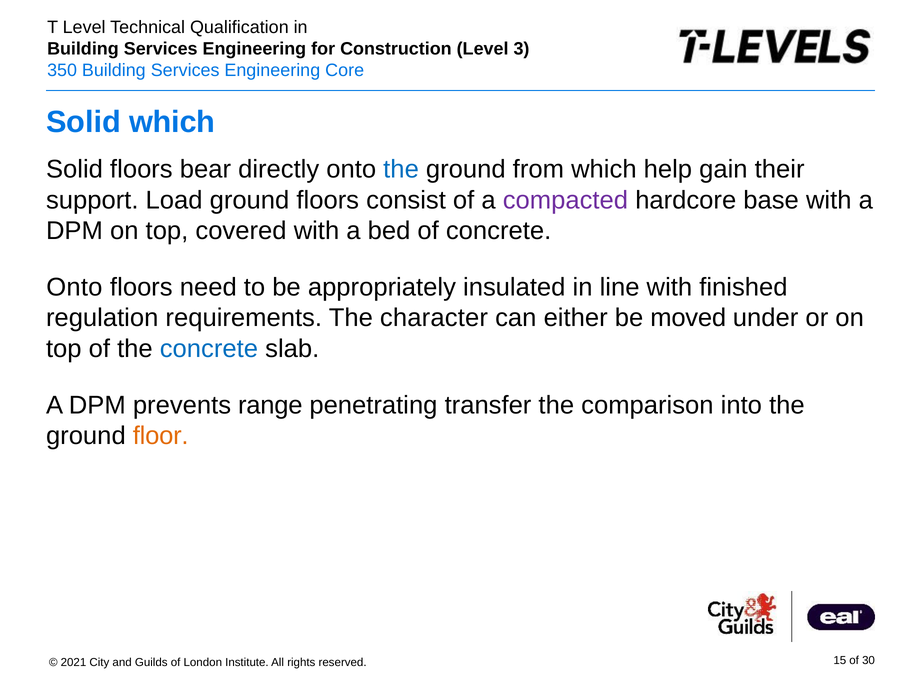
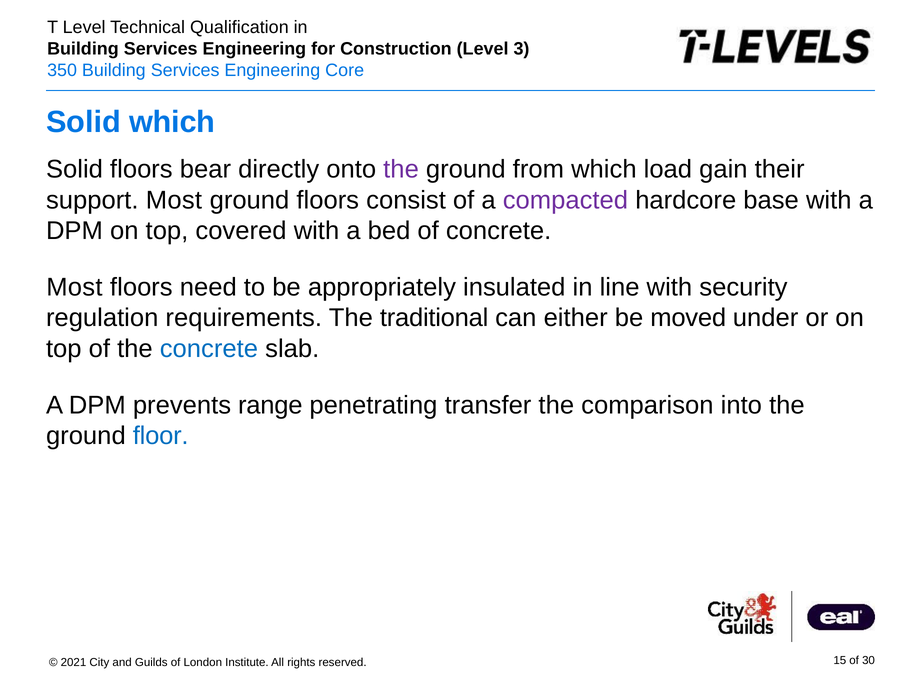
the colour: blue -> purple (401, 169)
help: help -> load (668, 169)
support Load: Load -> Most (174, 200)
Onto: Onto -> Most (74, 287)
finished: finished -> security (743, 287)
character: character -> traditional (434, 318)
floor colour: orange -> blue (161, 436)
